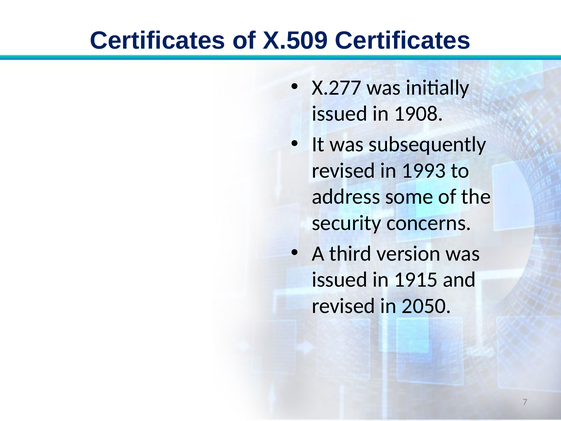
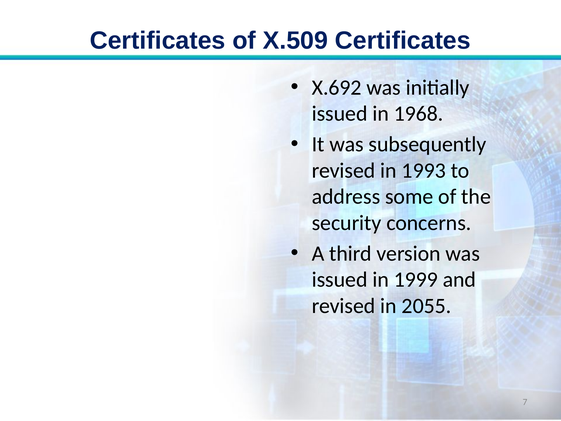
X.277: X.277 -> X.692 (337, 88)
1908: 1908 -> 1968 (419, 114)
1915: 1915 -> 1999 (416, 280)
2050: 2050 -> 2055 (426, 306)
